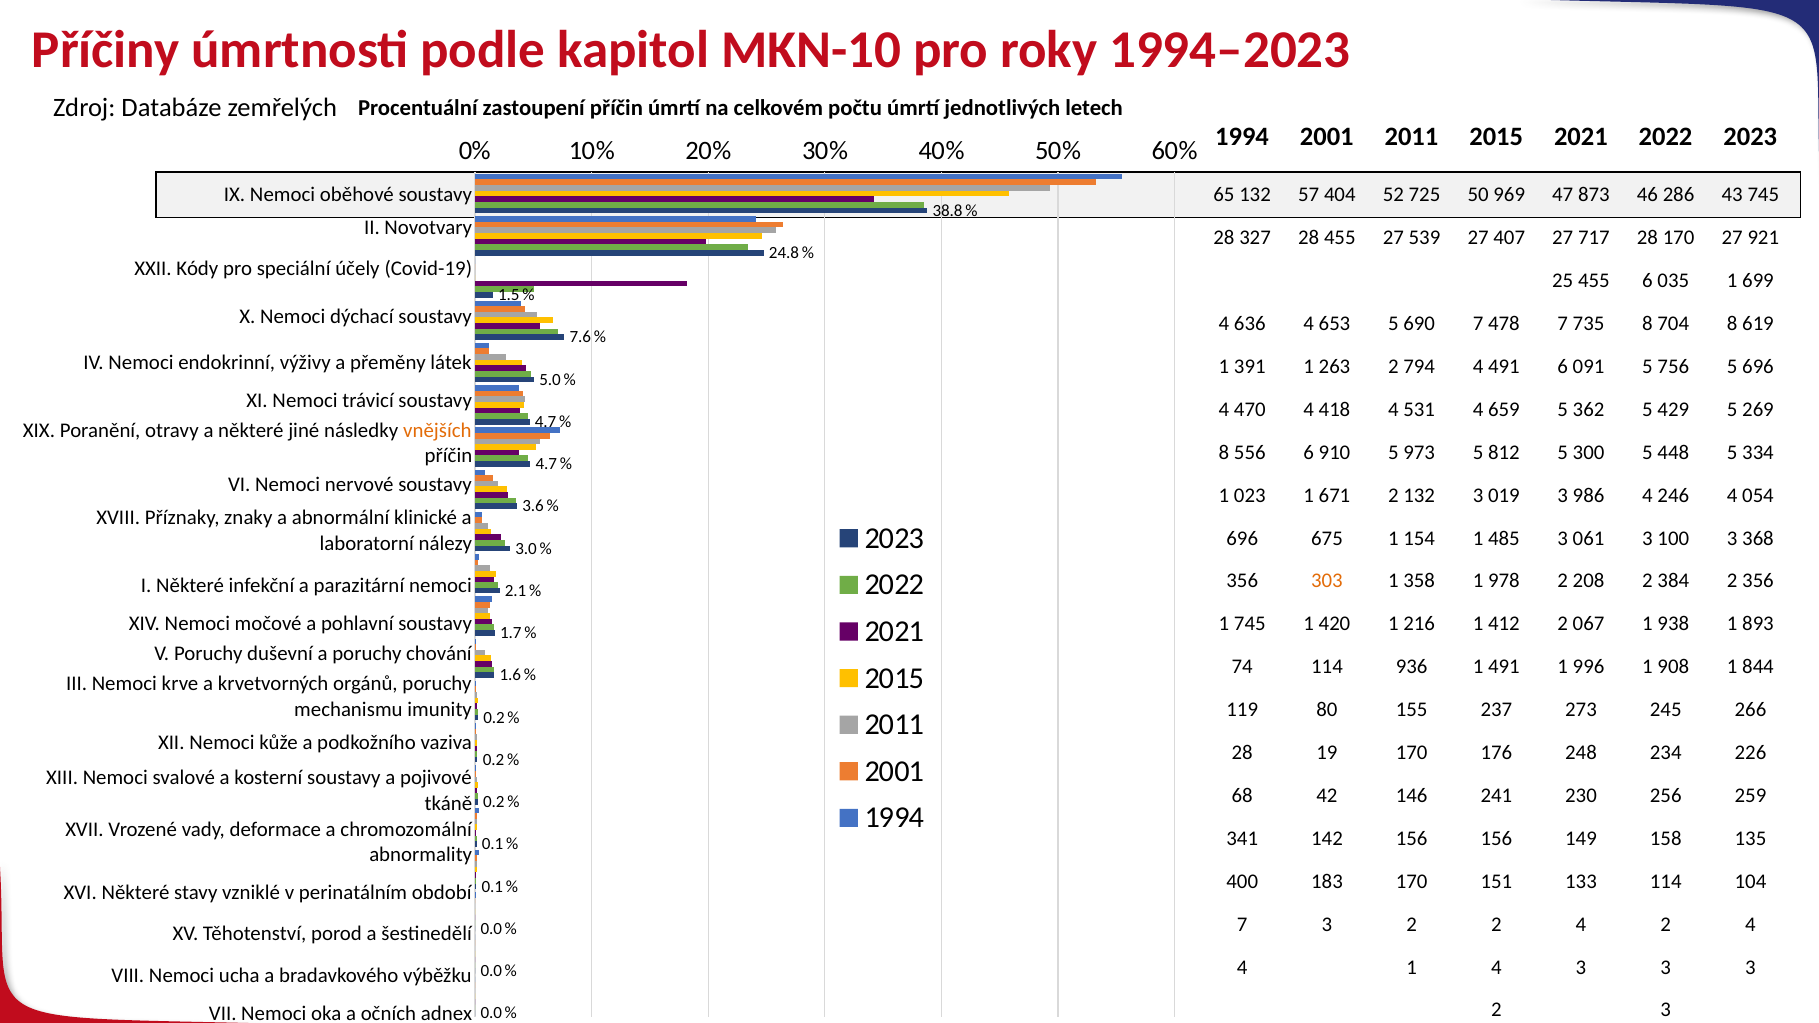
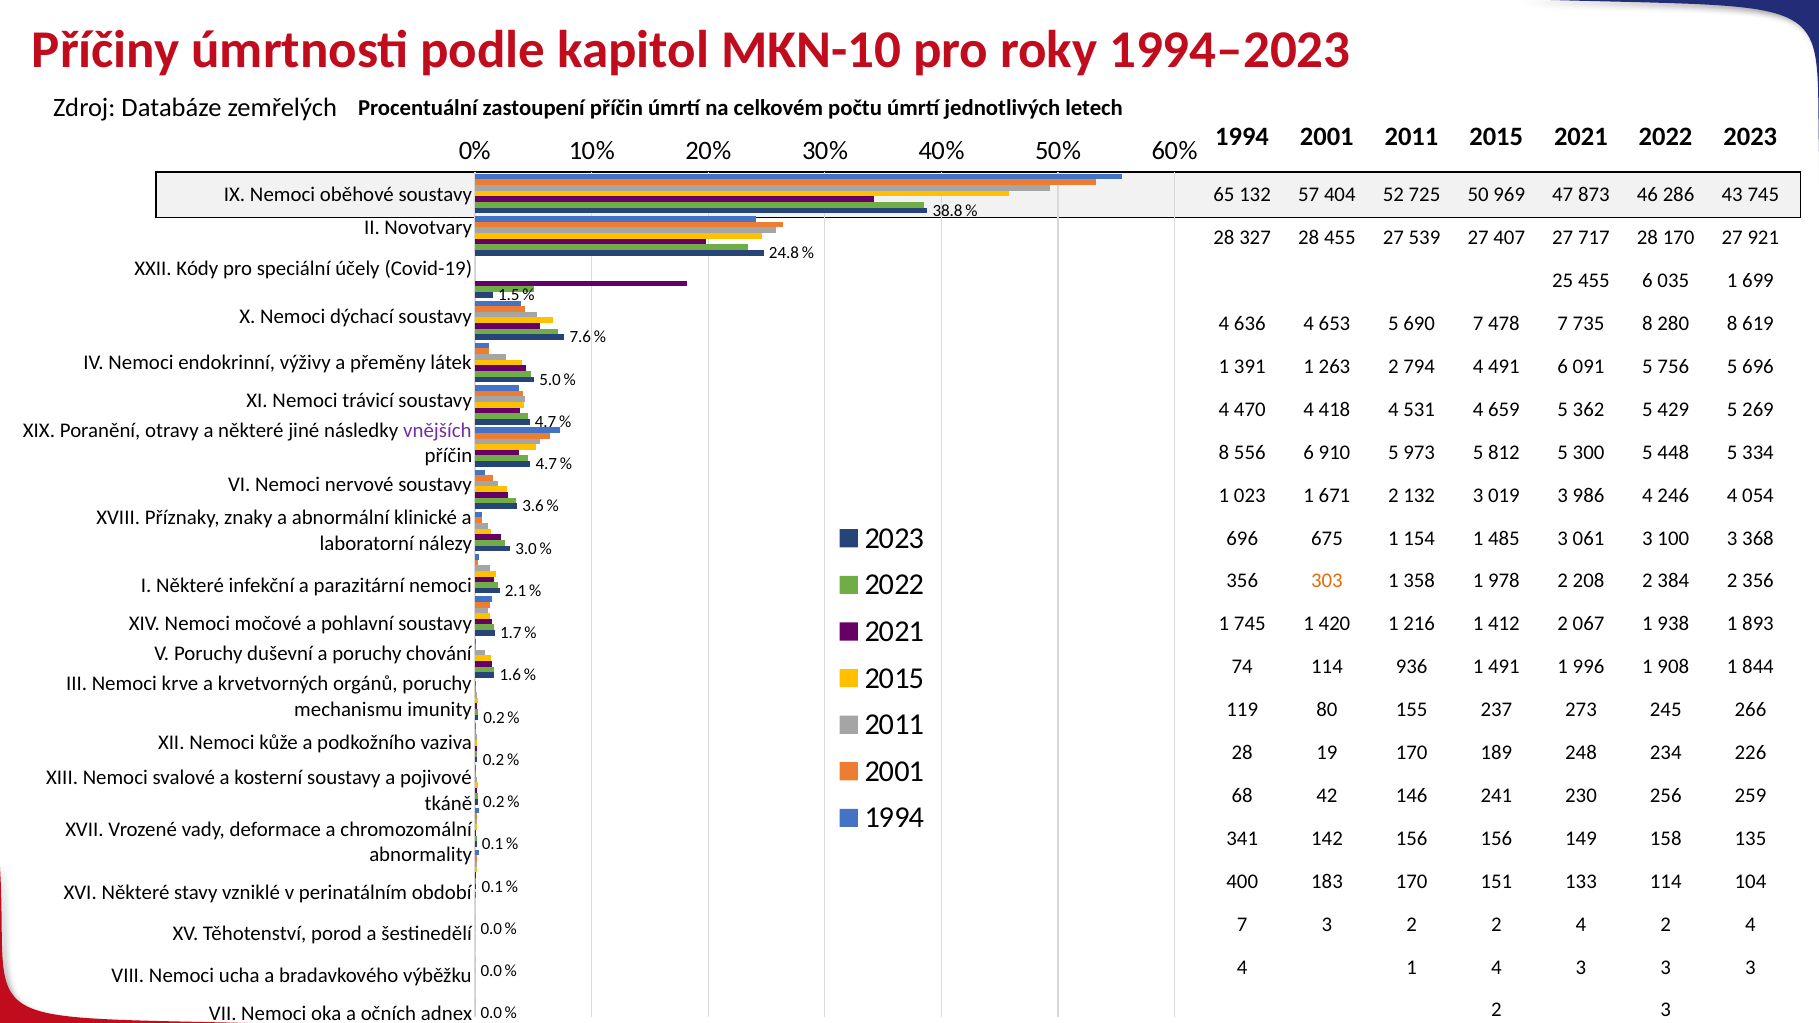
704: 704 -> 280 (1673, 324)
vnějších colour: orange -> purple (437, 430)
176: 176 -> 189 (1496, 753)
